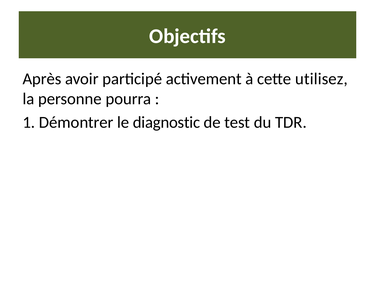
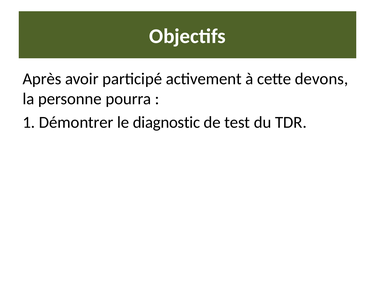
utilisez: utilisez -> devons (322, 79)
